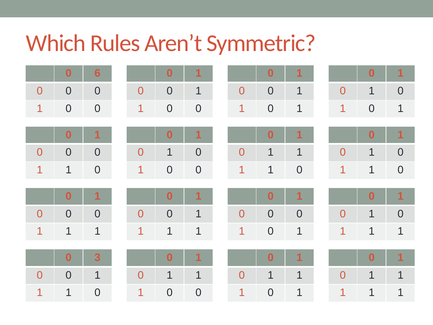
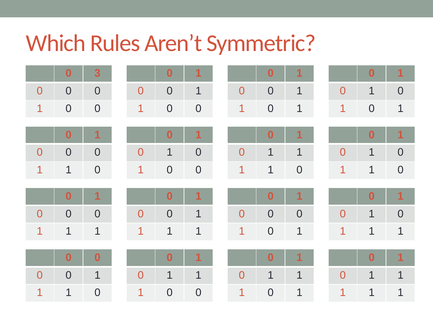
6: 6 -> 3 (97, 73)
3: 3 -> 0 (97, 257)
